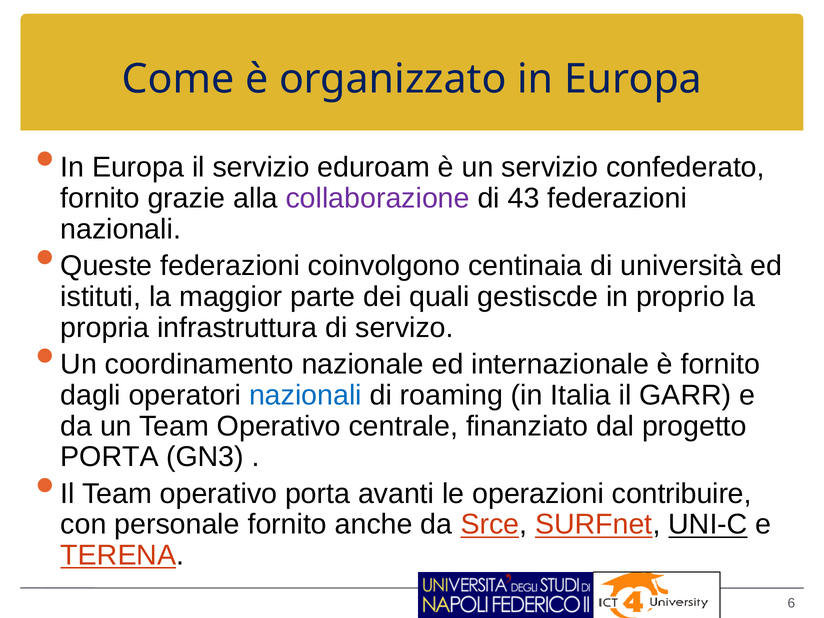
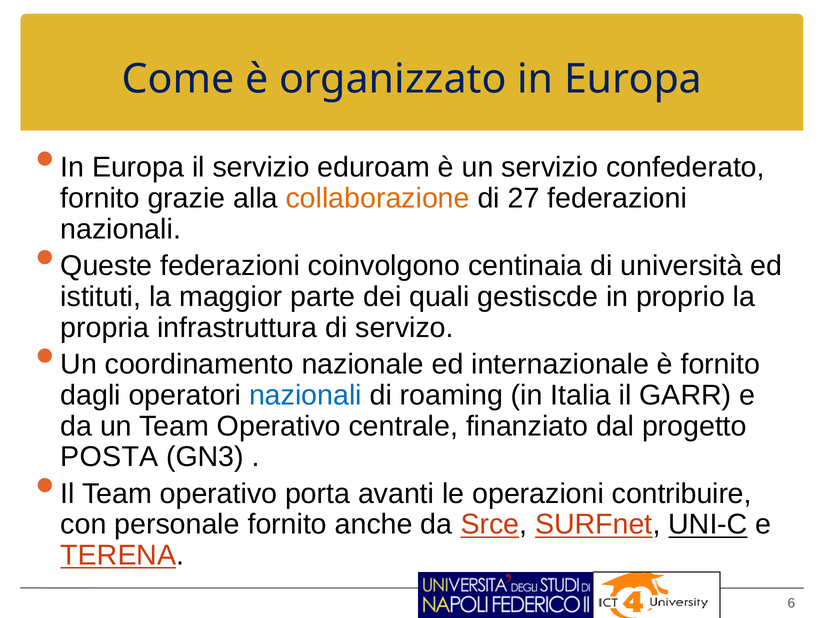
collaborazione colour: purple -> orange (378, 198)
43: 43 -> 27 (524, 198)
PORTA: PORTA -> POSTA (109, 457)
